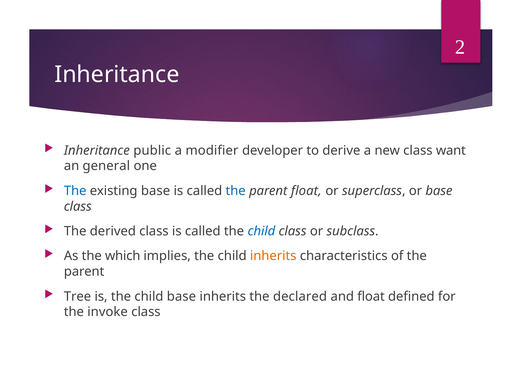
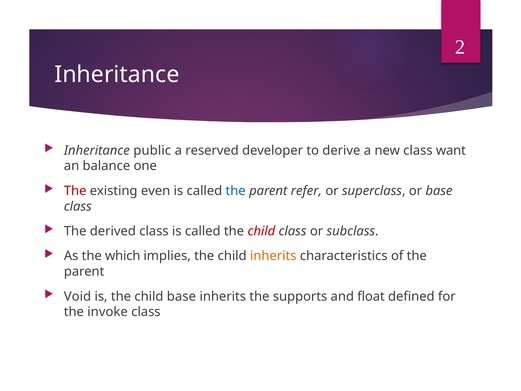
modifier: modifier -> reserved (212, 150)
general: general -> balance (106, 166)
The colour: blue -> red (75, 191)
existing base: base -> even (156, 191)
parent float: float -> refer (306, 191)
child colour: blue -> red (261, 231)
Tree: Tree -> Void (77, 296)
declared: declared -> supports (300, 296)
